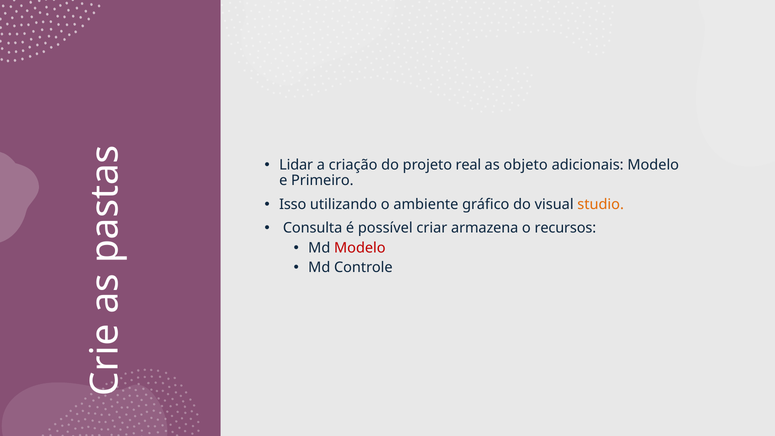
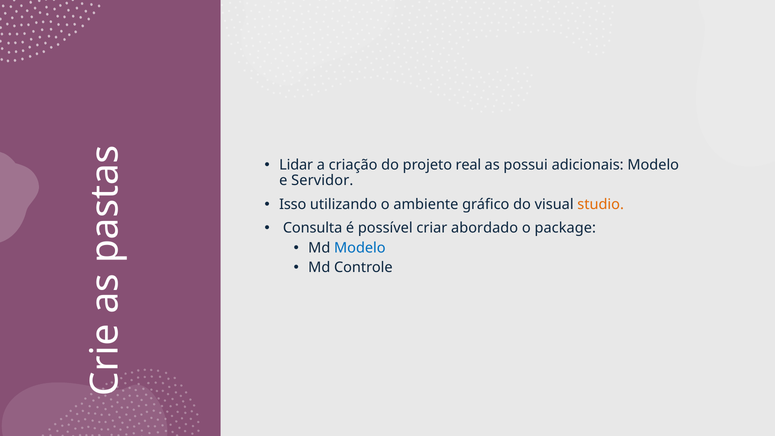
objeto: objeto -> possui (526, 165)
Primeiro: Primeiro -> Servidor (322, 180)
armazena: armazena -> abordado (485, 228)
recursos: recursos -> package (565, 228)
Modelo colour: red -> blue (360, 248)
